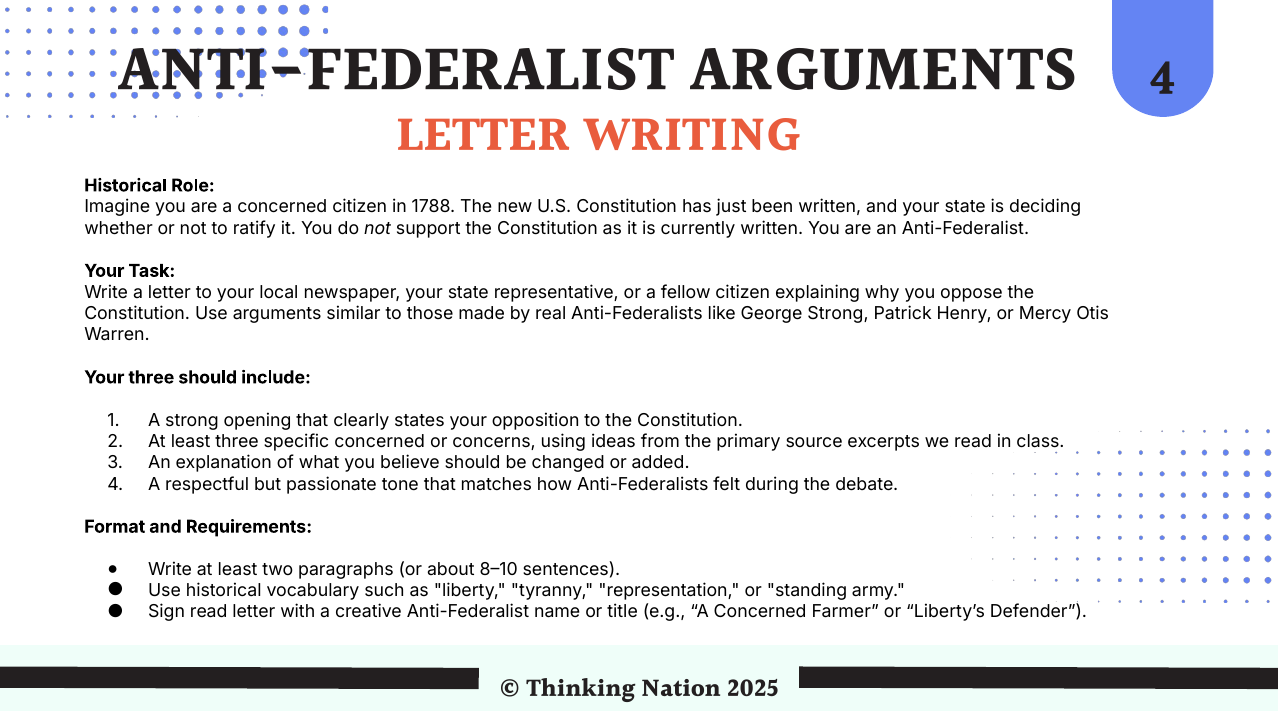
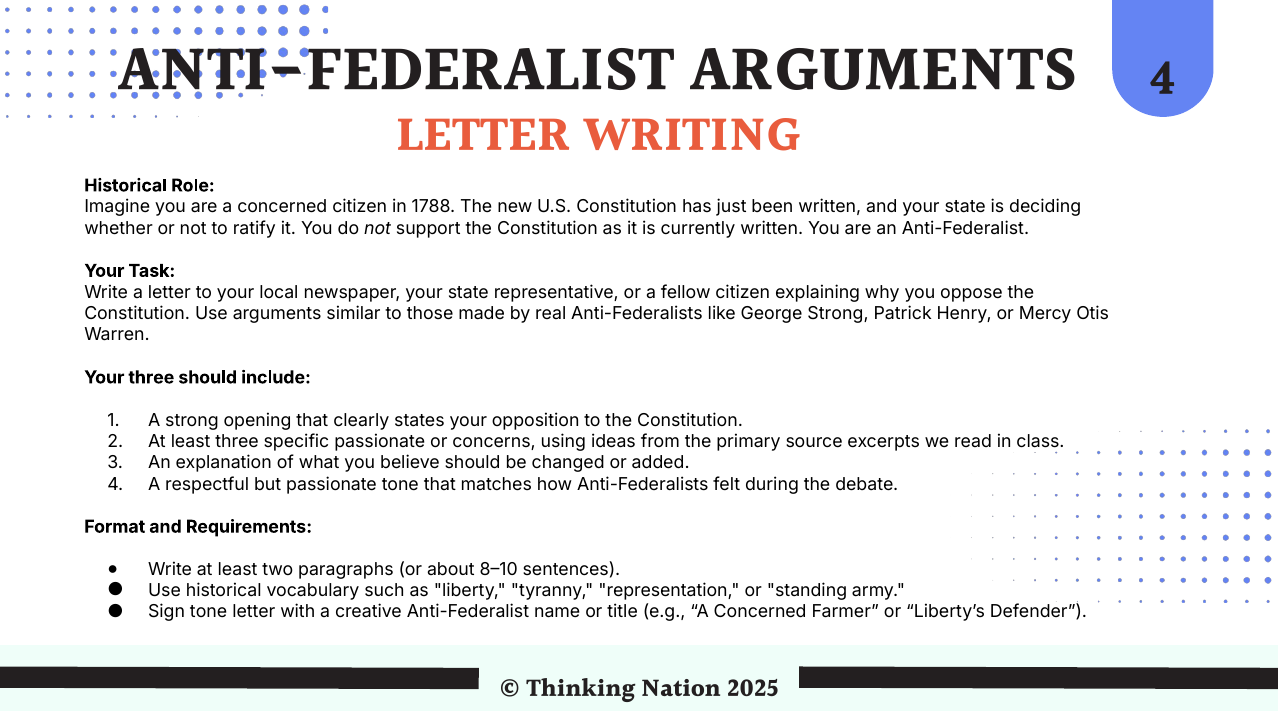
specific concerned: concerned -> passionate (380, 441)
Sign read: read -> tone (209, 612)
